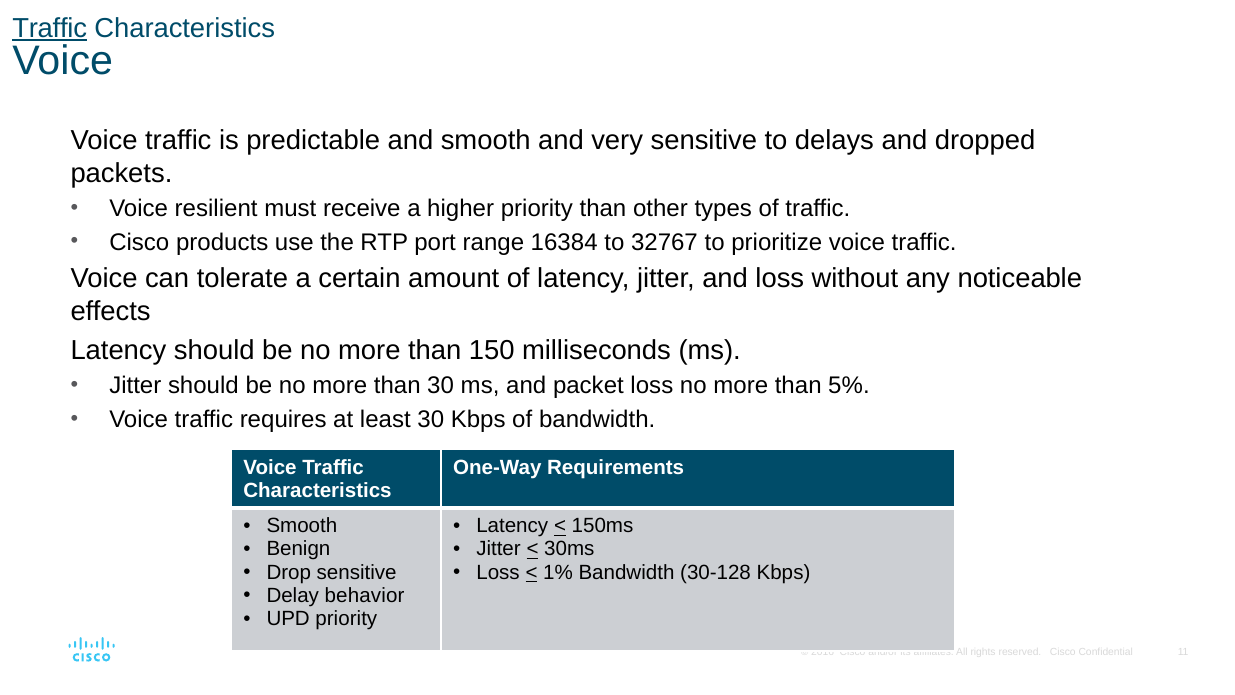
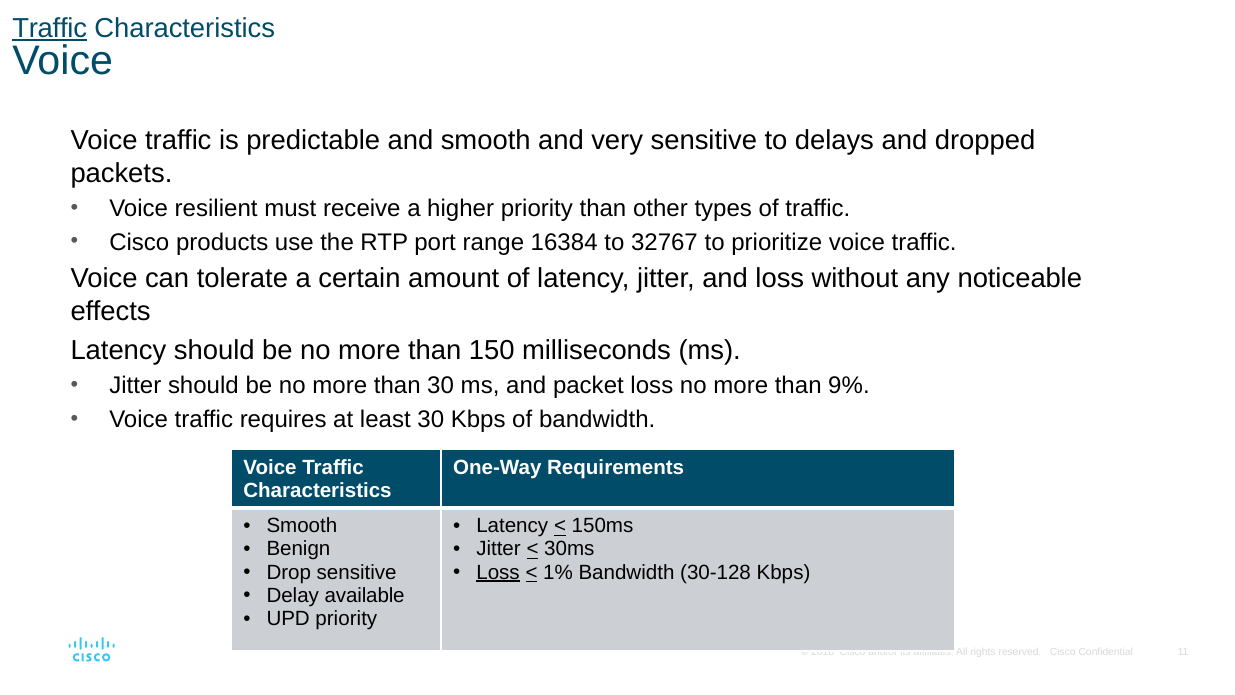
5%: 5% -> 9% (849, 385)
Loss underline: none -> present (498, 572)
behavior: behavior -> available (365, 595)
